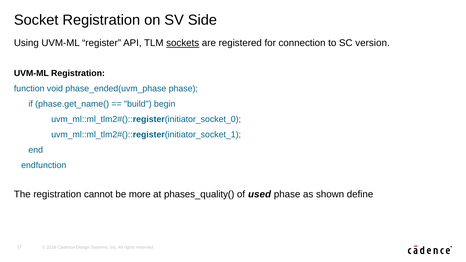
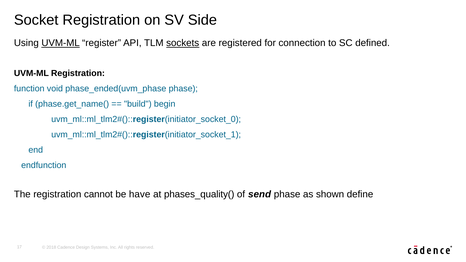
UVM-ML underline: none -> present (61, 43)
version: version -> defined (373, 43)
more: more -> have (140, 194)
used: used -> send (260, 194)
